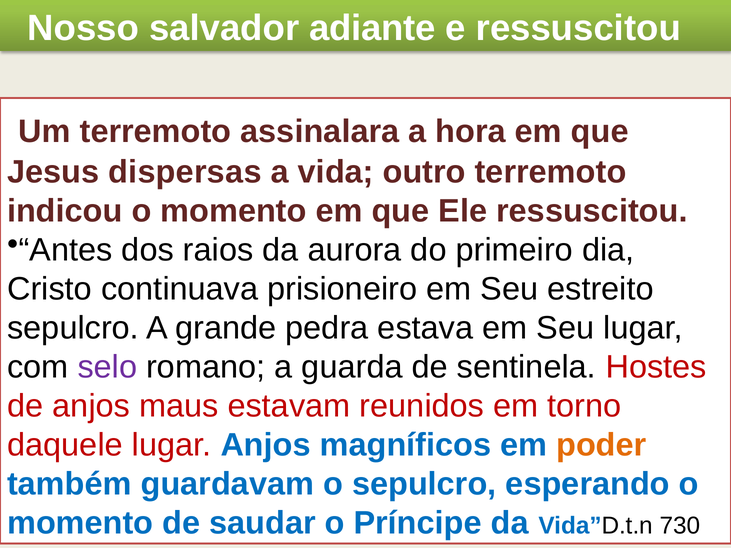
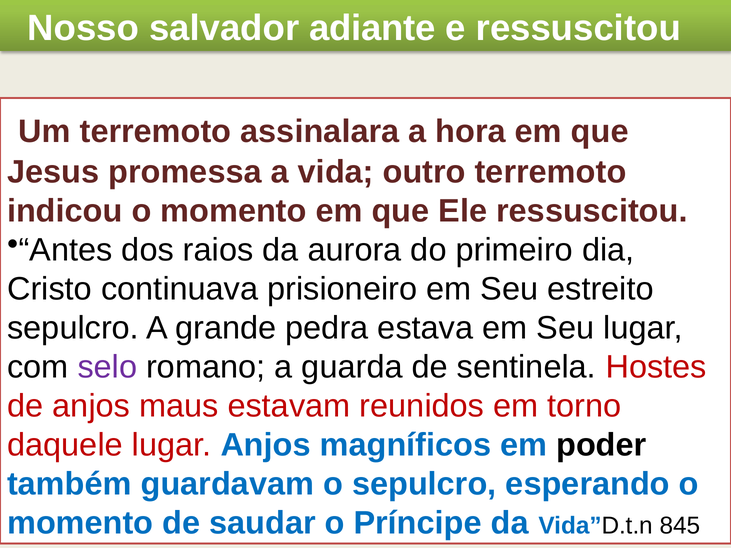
dispersas: dispersas -> promessa (185, 172)
poder colour: orange -> black (601, 445)
730: 730 -> 845 (680, 526)
